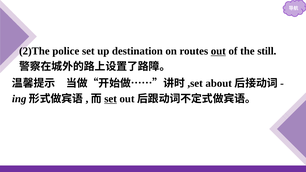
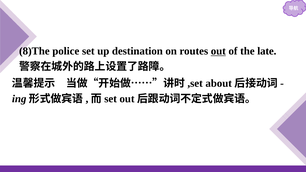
2)The: 2)The -> 8)The (34, 51)
still: still -> late (267, 51)
set underline: present -> none (111, 99)
